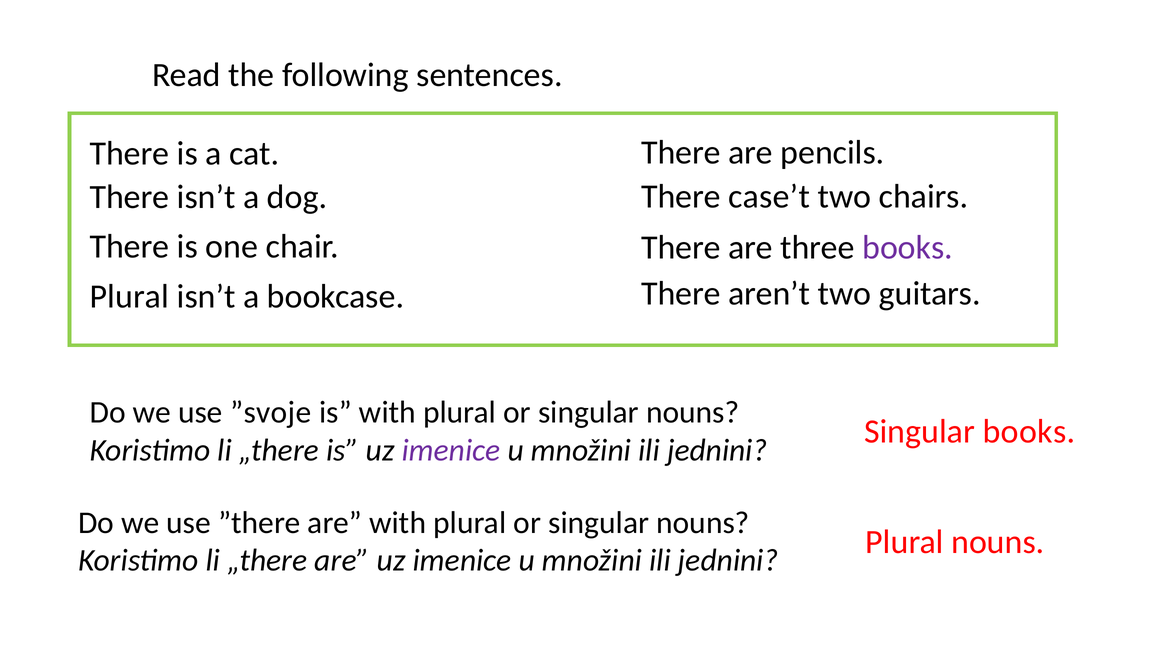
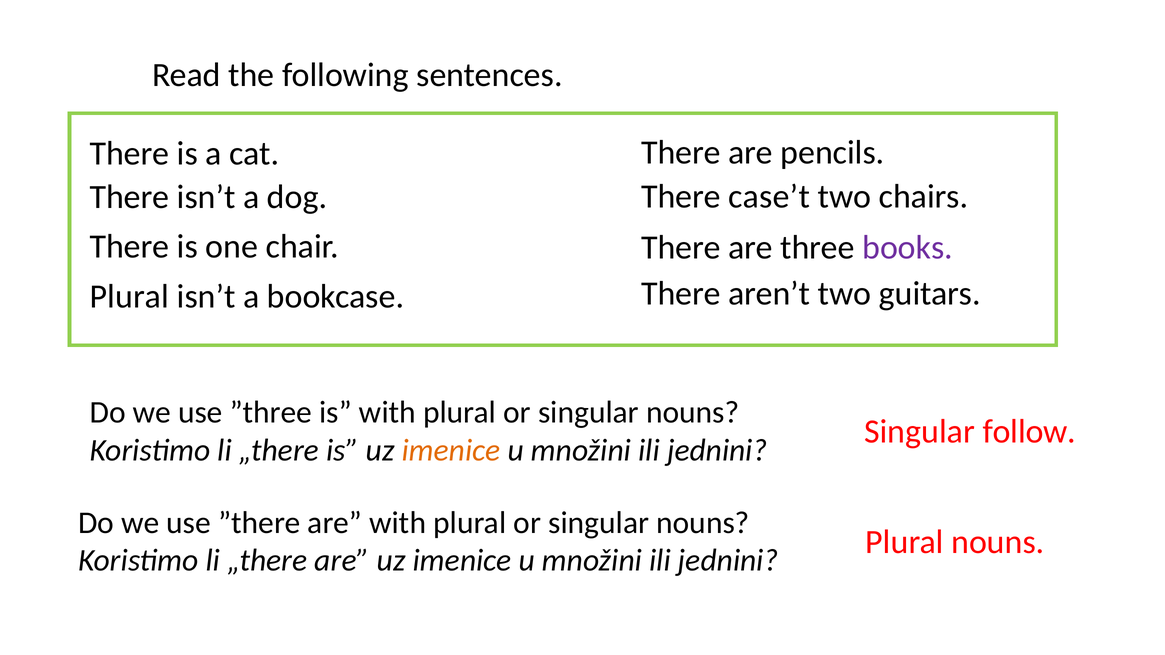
”svoje: ”svoje -> ”three (271, 413)
Singular books: books -> follow (1029, 432)
imenice colour: purple -> orange (451, 451)
